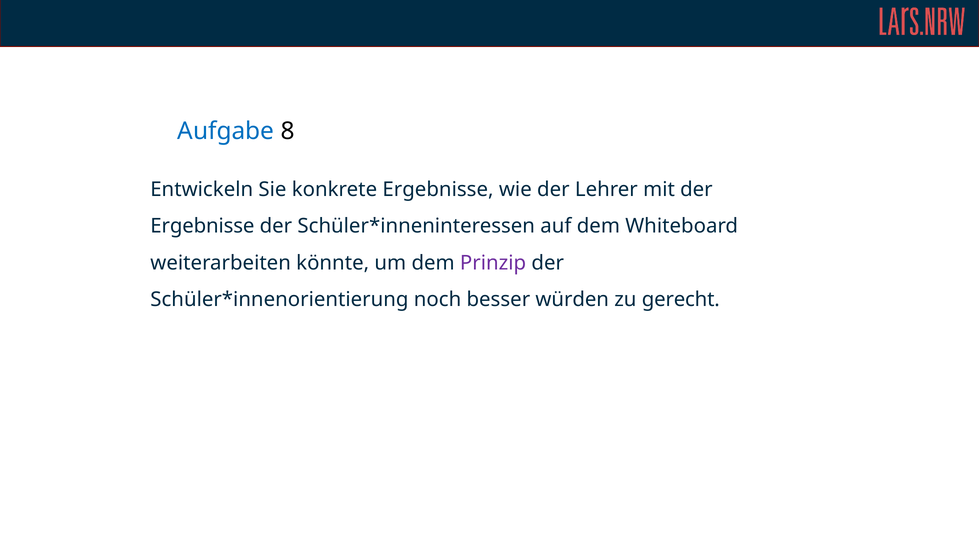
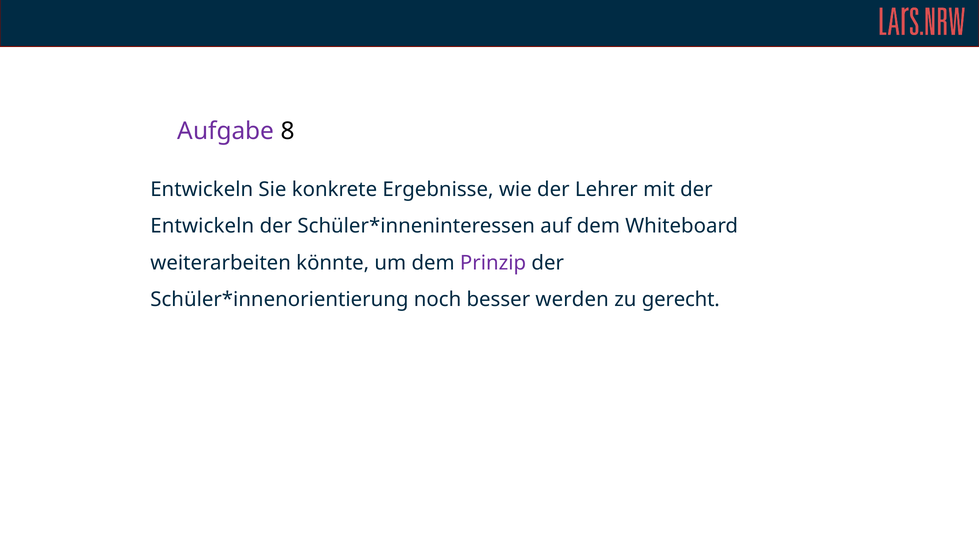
Aufgabe colour: blue -> purple (226, 131)
Ergebnisse: Ergebnisse -> Entwickeln (202, 226)
würden: würden -> werden (572, 300)
